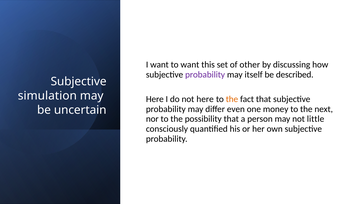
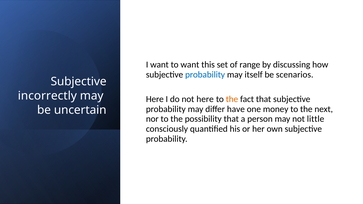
other: other -> range (250, 65)
probability colour: purple -> blue (205, 75)
described: described -> scenarios (295, 75)
simulation: simulation -> incorrectly (47, 96)
even: even -> have (236, 109)
